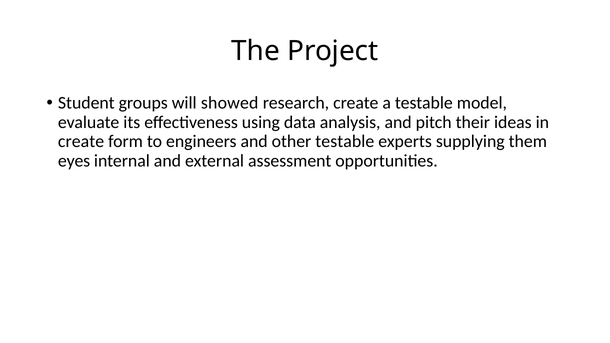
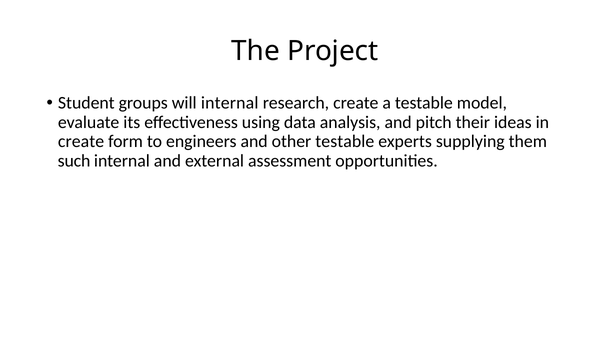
will showed: showed -> internal (230, 103)
eyes: eyes -> such (74, 161)
